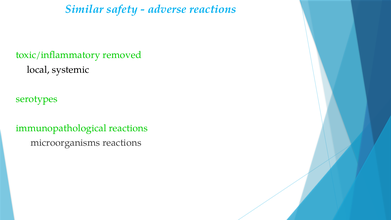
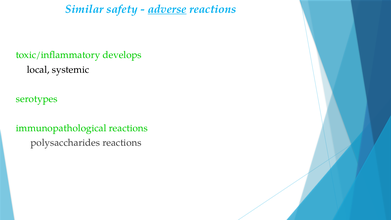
adverse underline: none -> present (167, 9)
removed: removed -> develops (122, 55)
microorganisms: microorganisms -> polysaccharides (65, 143)
